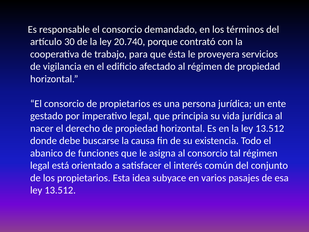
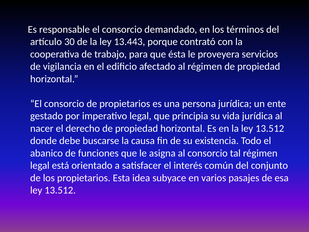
20.740: 20.740 -> 13.443 (130, 42)
